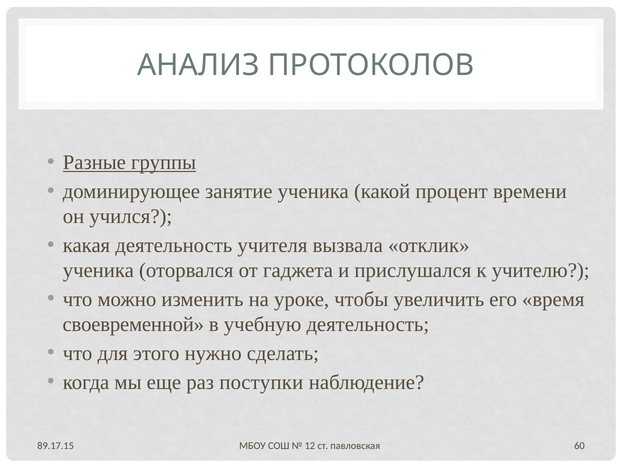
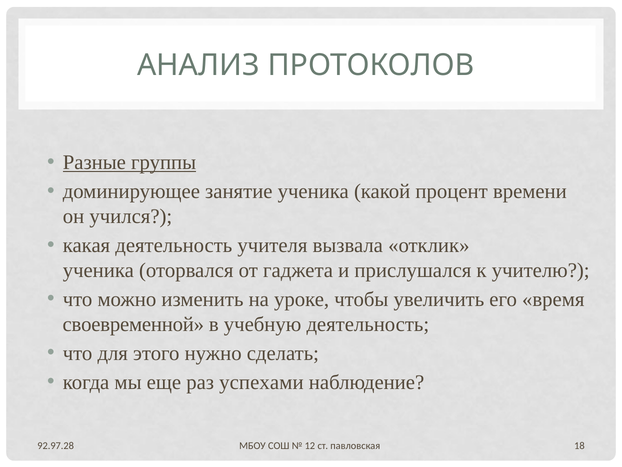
поступки: поступки -> успехами (261, 382)
60: 60 -> 18 (579, 445)
89.17.15: 89.17.15 -> 92.97.28 (56, 445)
